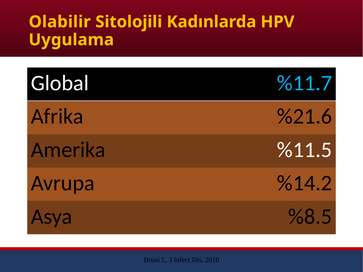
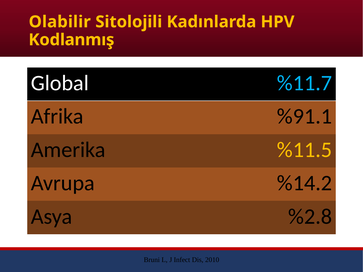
Uygulama: Uygulama -> Kodlanmış (71, 40)
%21.6: %21.6 -> %91.1 (305, 117)
%11.5 colour: white -> yellow (305, 150)
%8.5: %8.5 -> %2.8 (310, 217)
